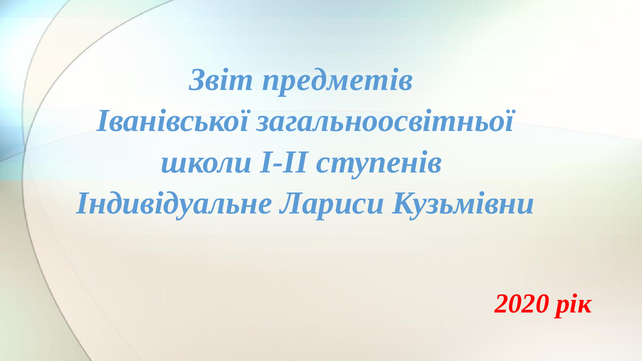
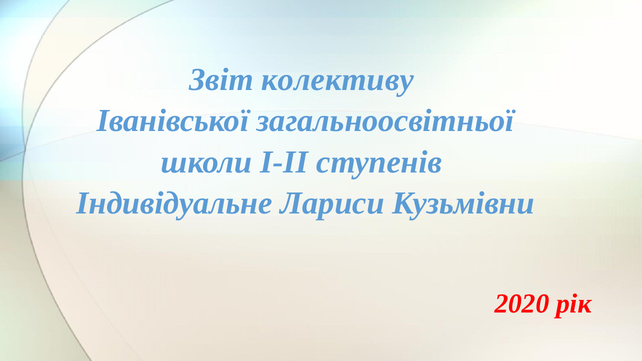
предметів: предметів -> колективу (338, 80)
